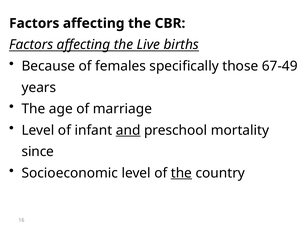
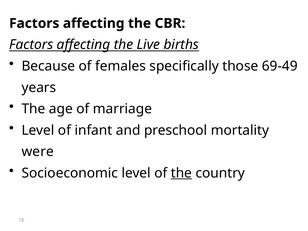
67-49: 67-49 -> 69-49 (280, 66)
and underline: present -> none (128, 130)
since: since -> were (38, 152)
